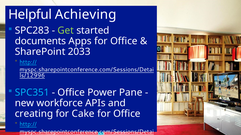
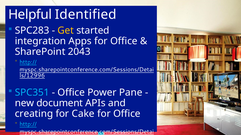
Achieving: Achieving -> Identified (86, 15)
Get colour: light green -> yellow (66, 31)
documents: documents -> integration (40, 41)
2033: 2033 -> 2043 (79, 52)
workforce: workforce -> document (60, 104)
